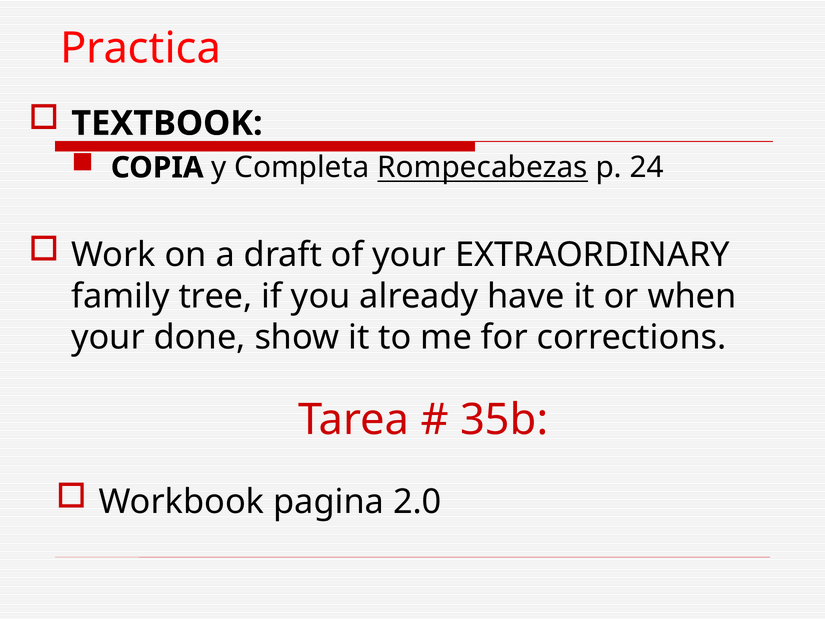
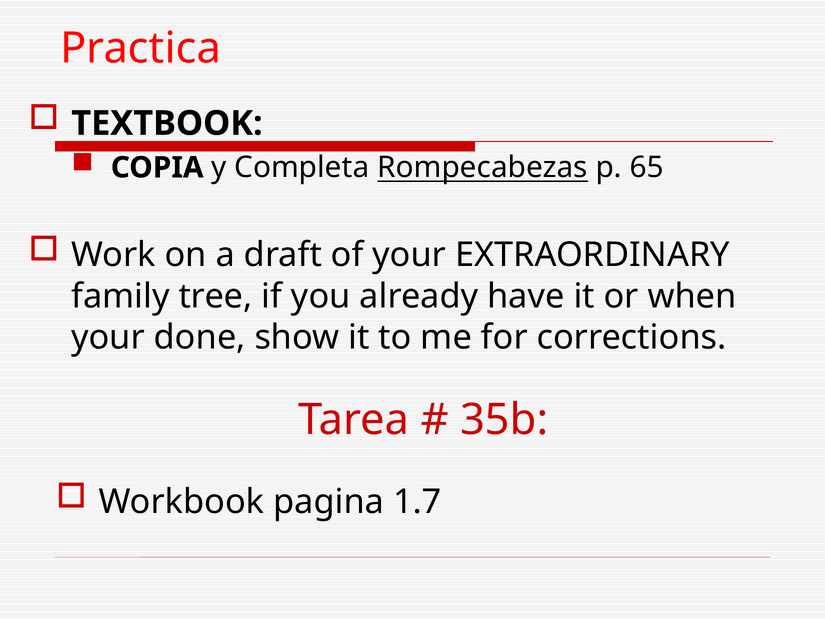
24: 24 -> 65 (647, 168)
2.0: 2.0 -> 1.7 (417, 502)
